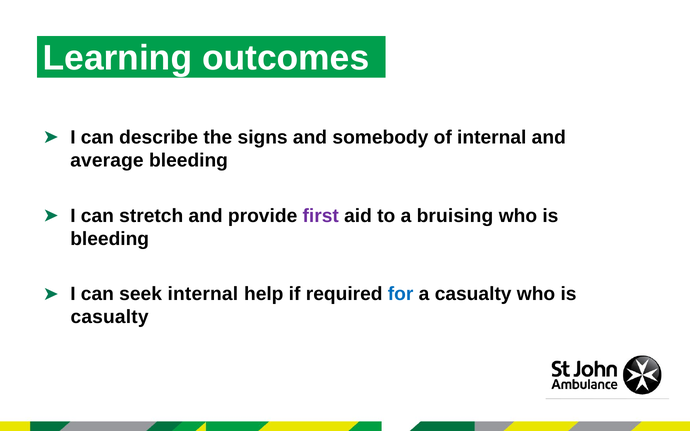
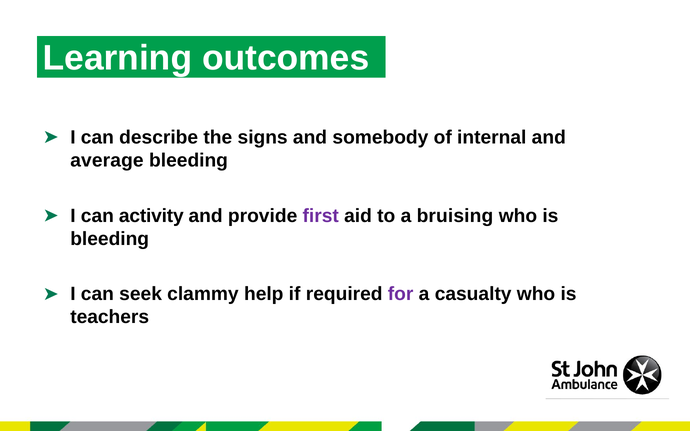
stretch: stretch -> activity (151, 216)
seek internal: internal -> clammy (203, 294)
for colour: blue -> purple (401, 294)
casualty: casualty -> teachers (110, 317)
